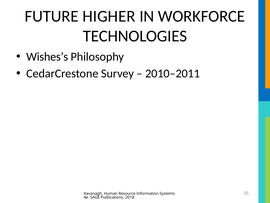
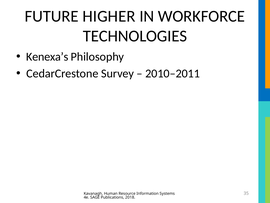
Wishes’s: Wishes’s -> Kenexa’s (47, 57)
